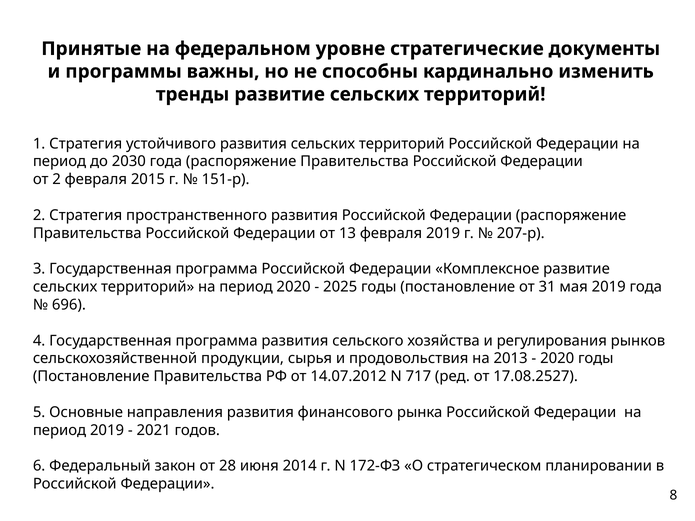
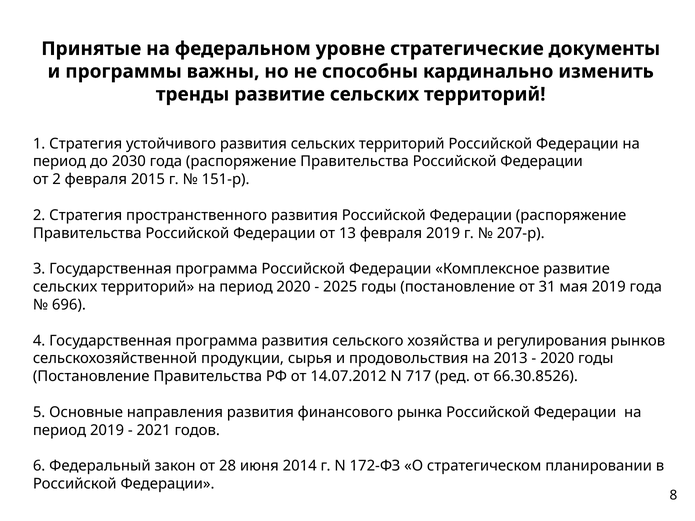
17.08.2527: 17.08.2527 -> 66.30.8526 (536, 377)
